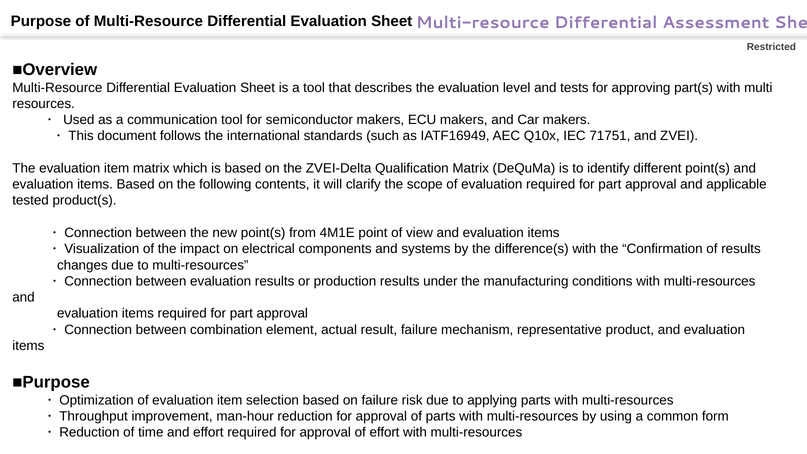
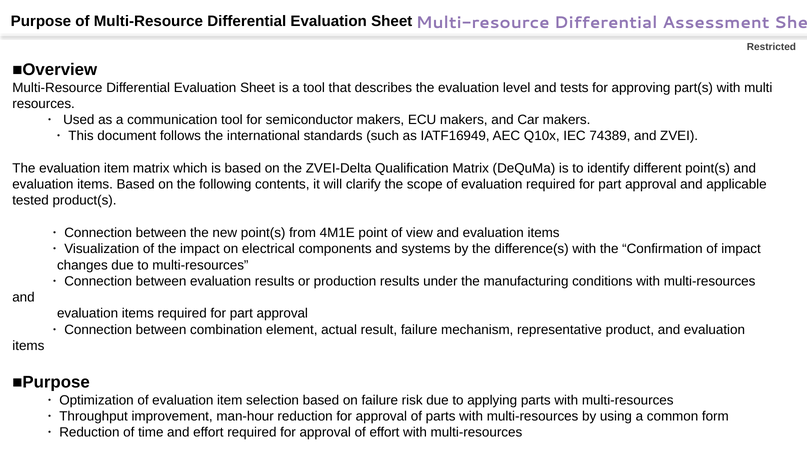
71751: 71751 -> 74389 (610, 136)
of results: results -> impact (741, 249)
